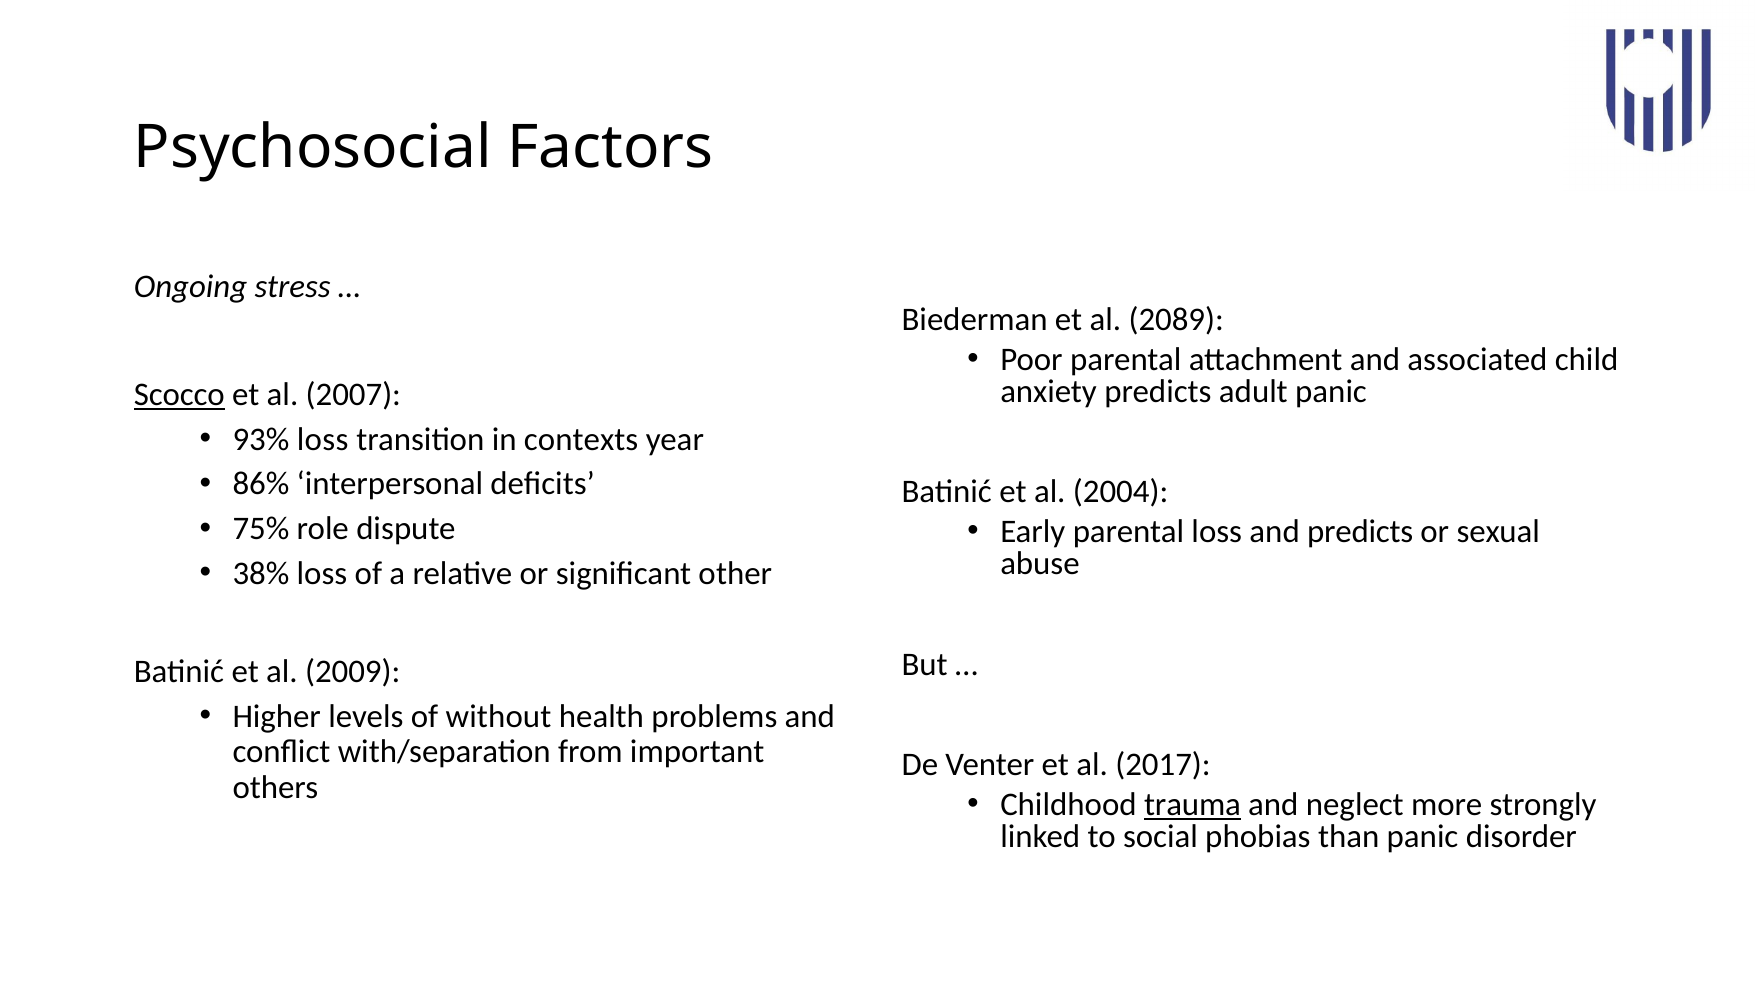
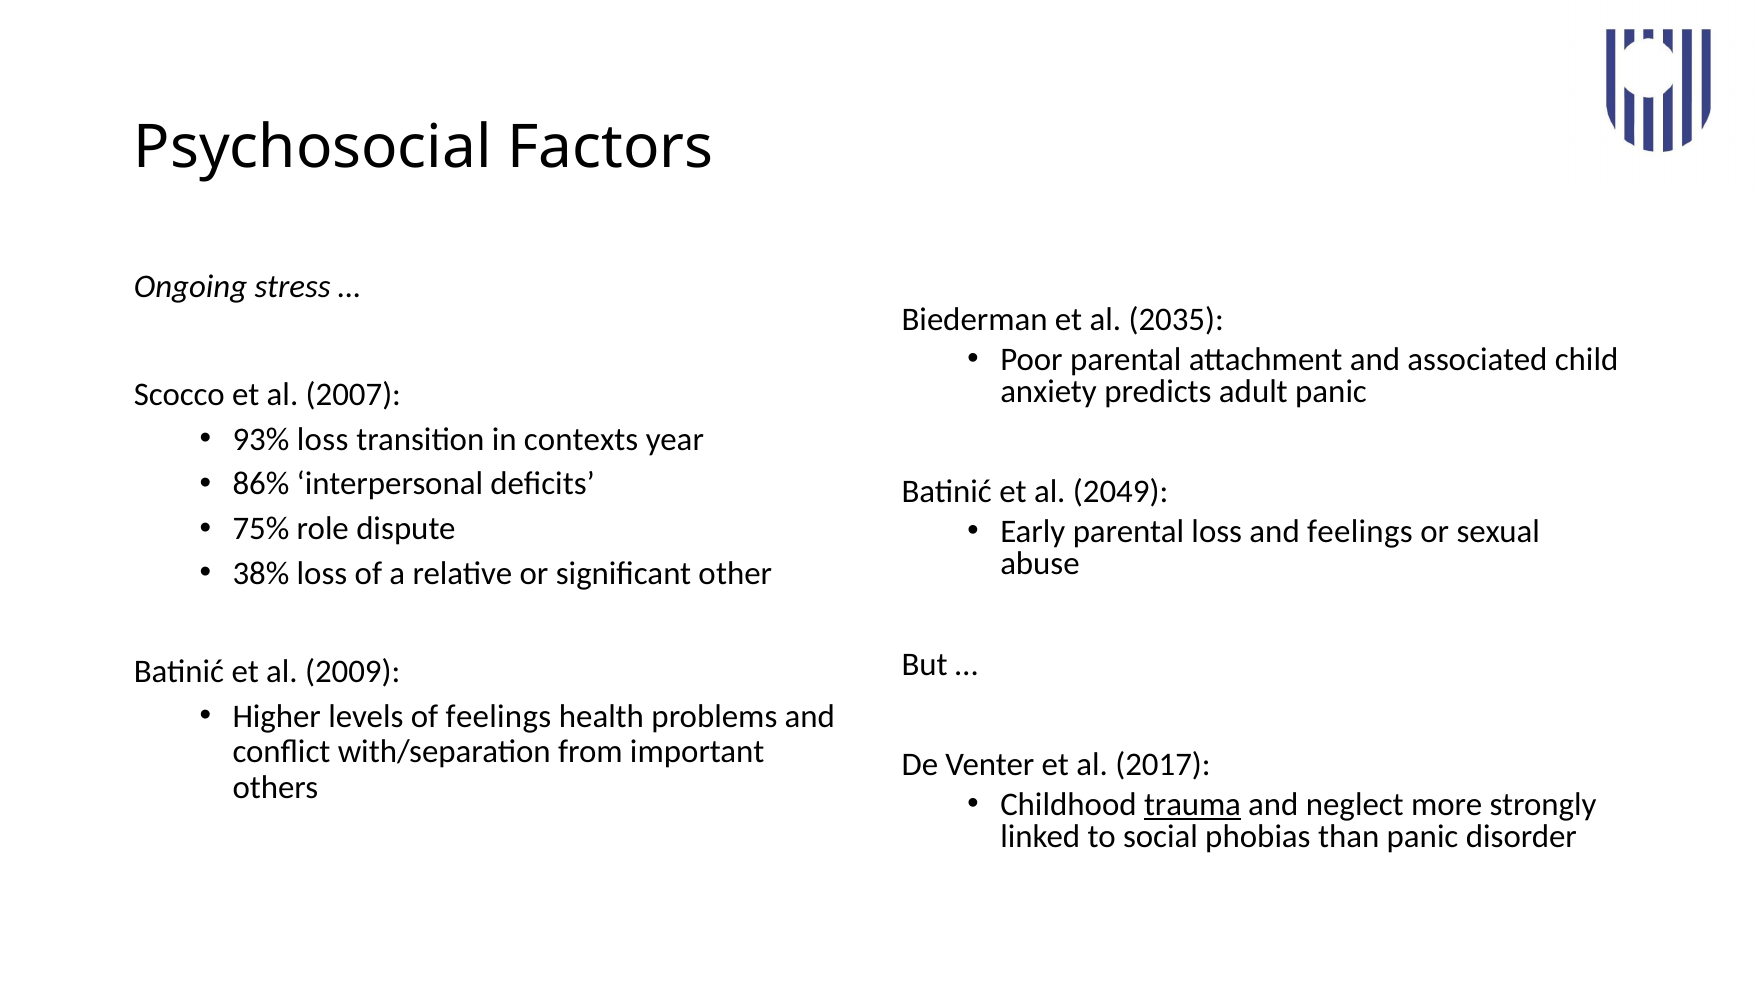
2089: 2089 -> 2035 (1176, 320)
Scocco underline: present -> none (179, 395)
2004: 2004 -> 2049 (1121, 492)
and predicts: predicts -> feelings (1360, 532)
of without: without -> feelings (498, 716)
